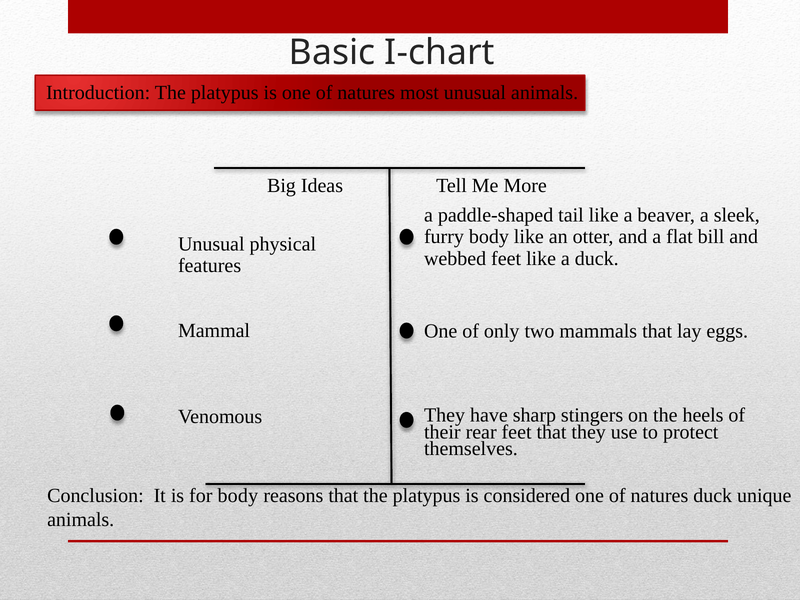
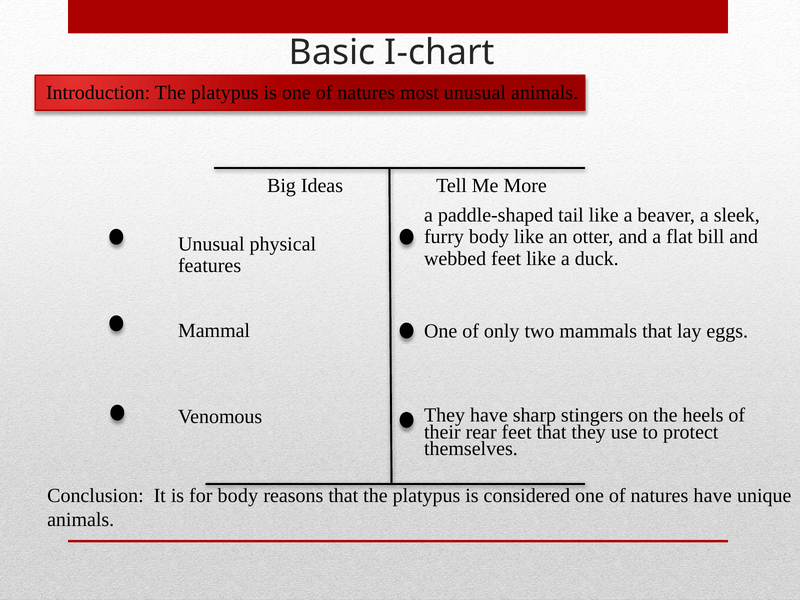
natures duck: duck -> have (713, 496)
